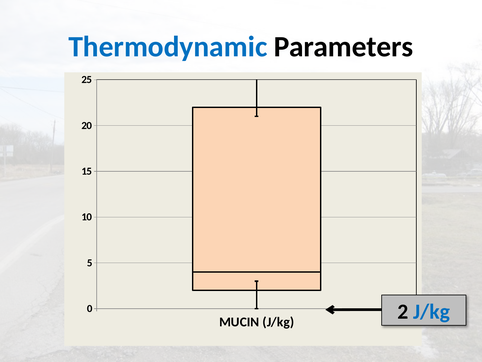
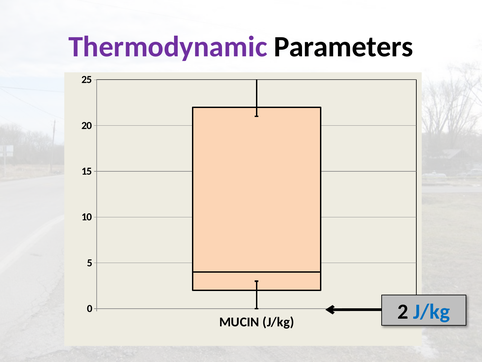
Thermodynamic colour: blue -> purple (168, 47)
